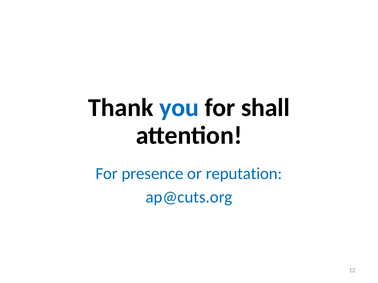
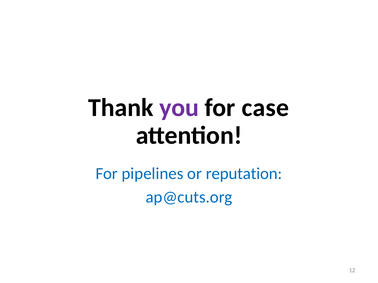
you colour: blue -> purple (179, 108)
shall: shall -> case (265, 108)
presence: presence -> pipelines (152, 174)
